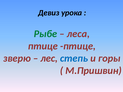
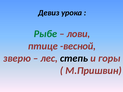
леса: леса -> лови (78, 34)
птице птице: птице -> весной (78, 46)
степь colour: blue -> black (74, 58)
